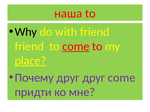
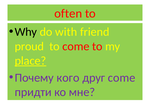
наша: наша -> often (68, 14)
friend: friend -> proud (29, 47)
come underline: present -> none (76, 47)
Почему друг: друг -> кого (68, 78)
